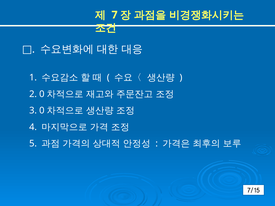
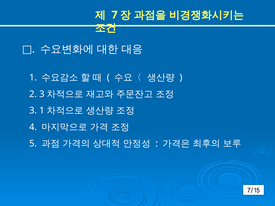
2 0: 0 -> 3 (42, 94)
3 0: 0 -> 1 (42, 111)
